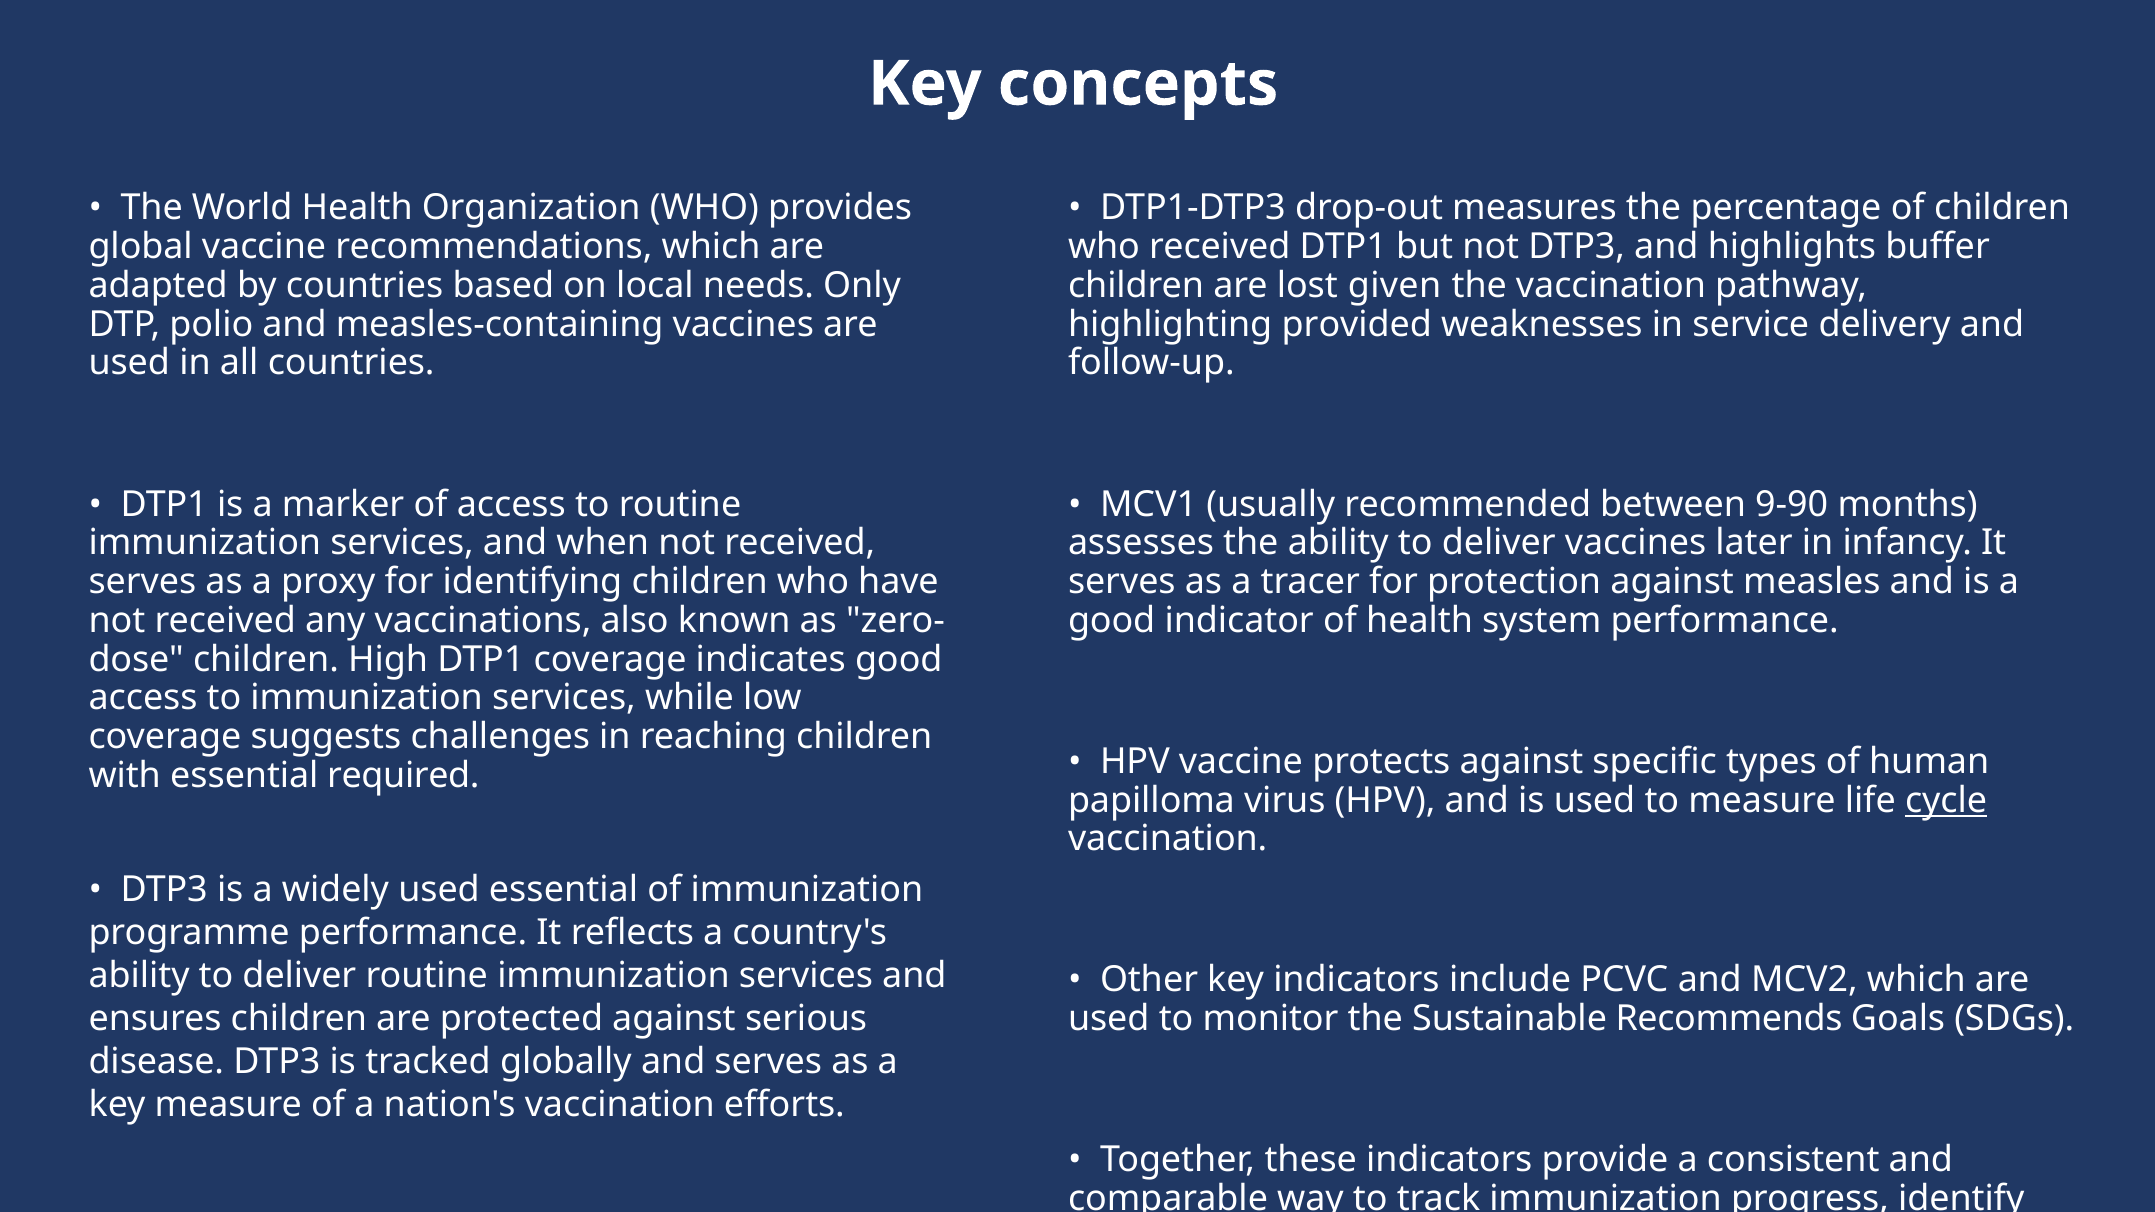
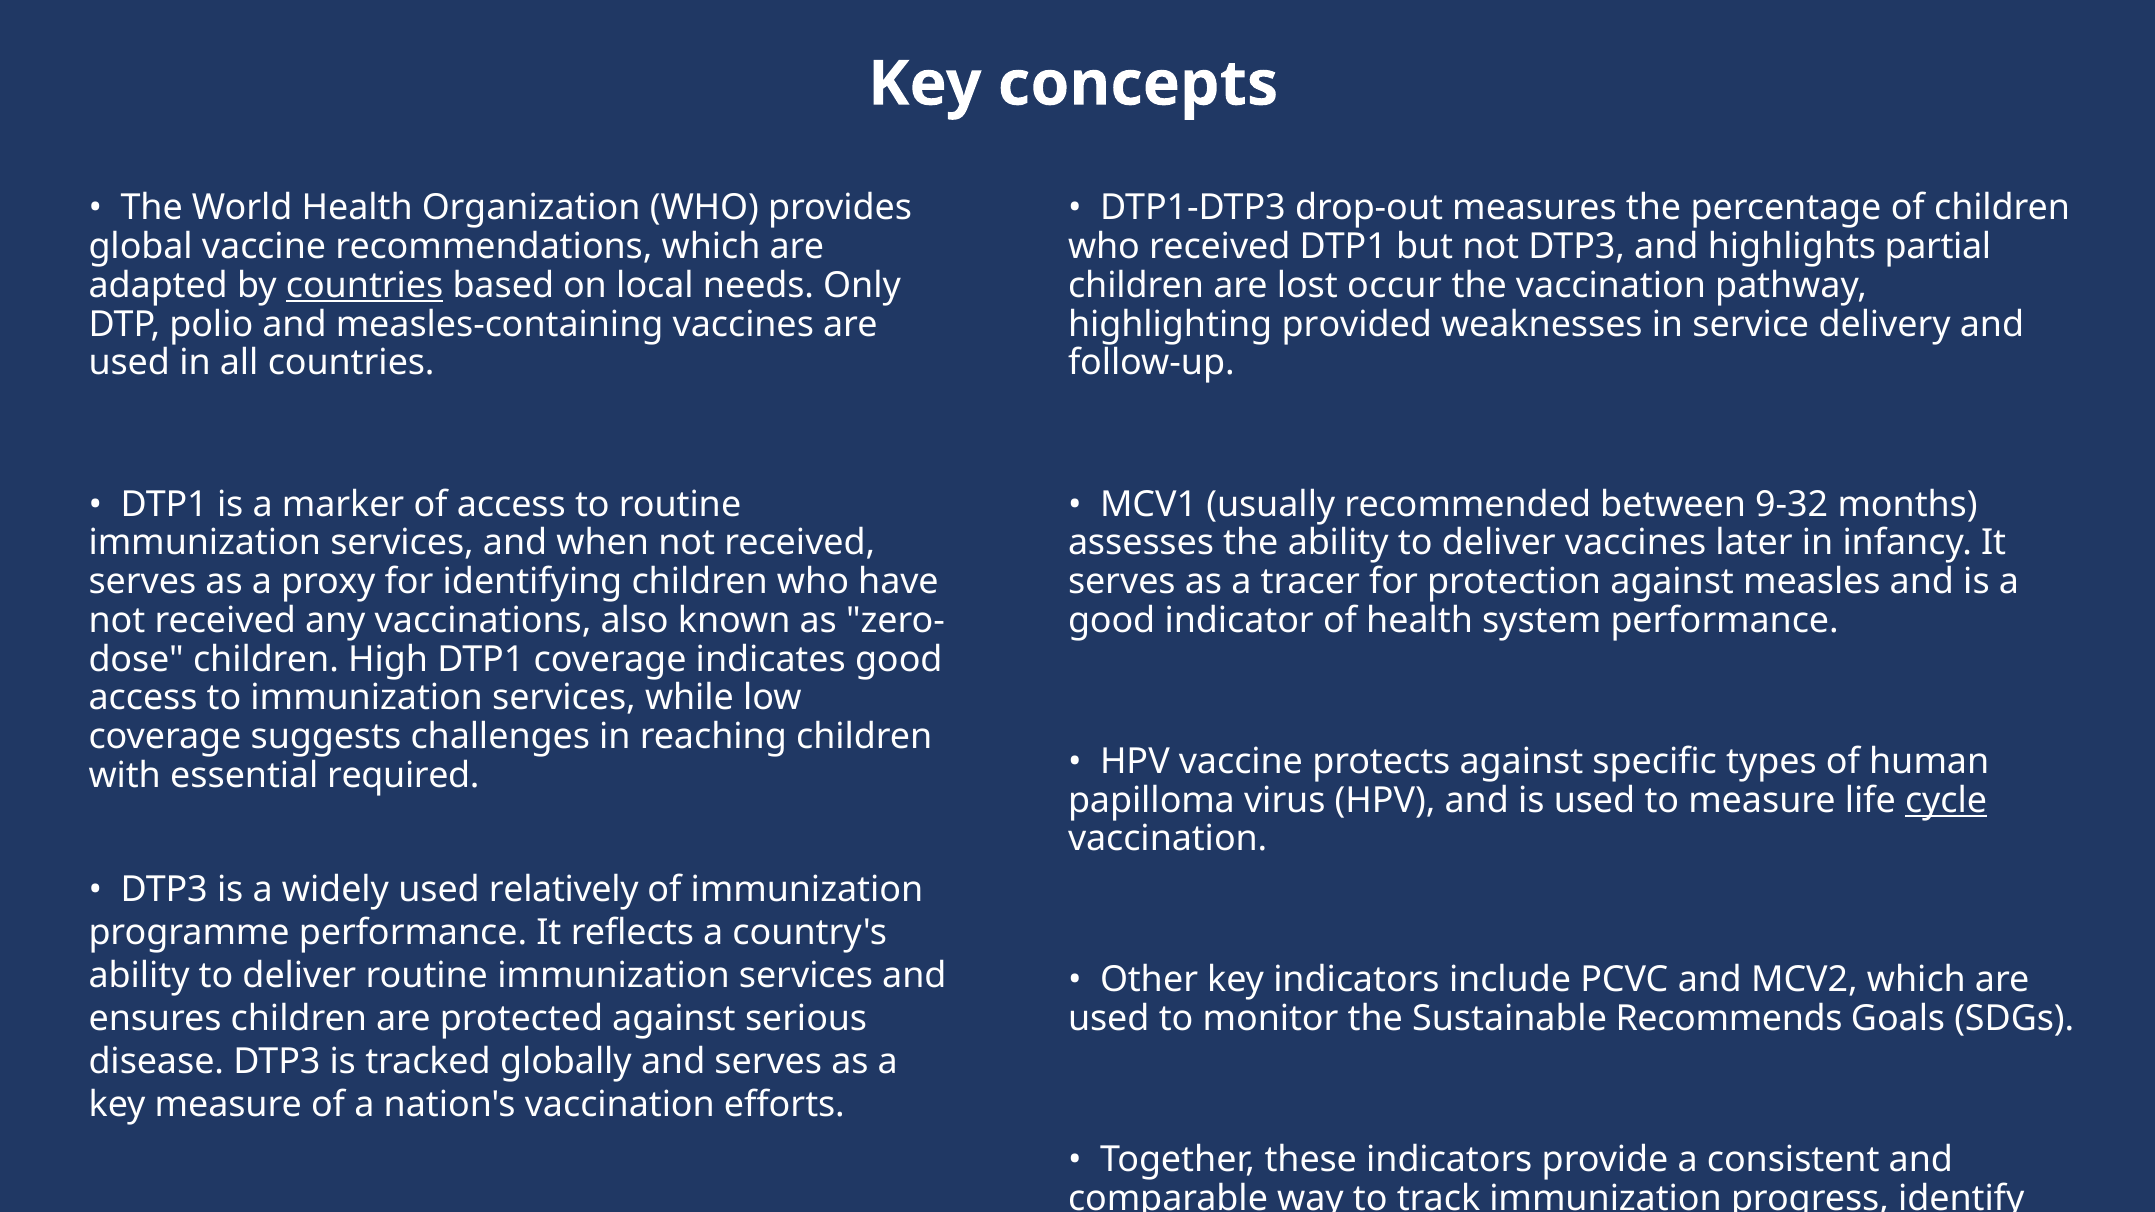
buffer: buffer -> partial (1938, 247)
countries underline: none -> present (365, 286)
given: given -> occur (1395, 286)
9-90: 9-90 -> 9-32 (1792, 504)
used essential: essential -> relatively (564, 890)
